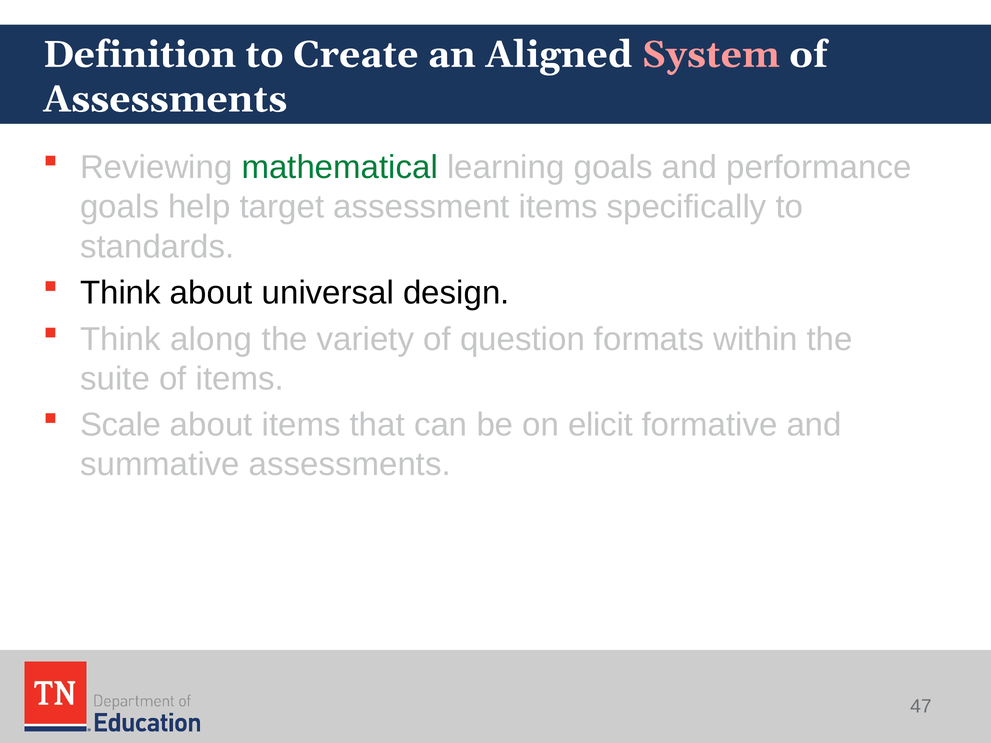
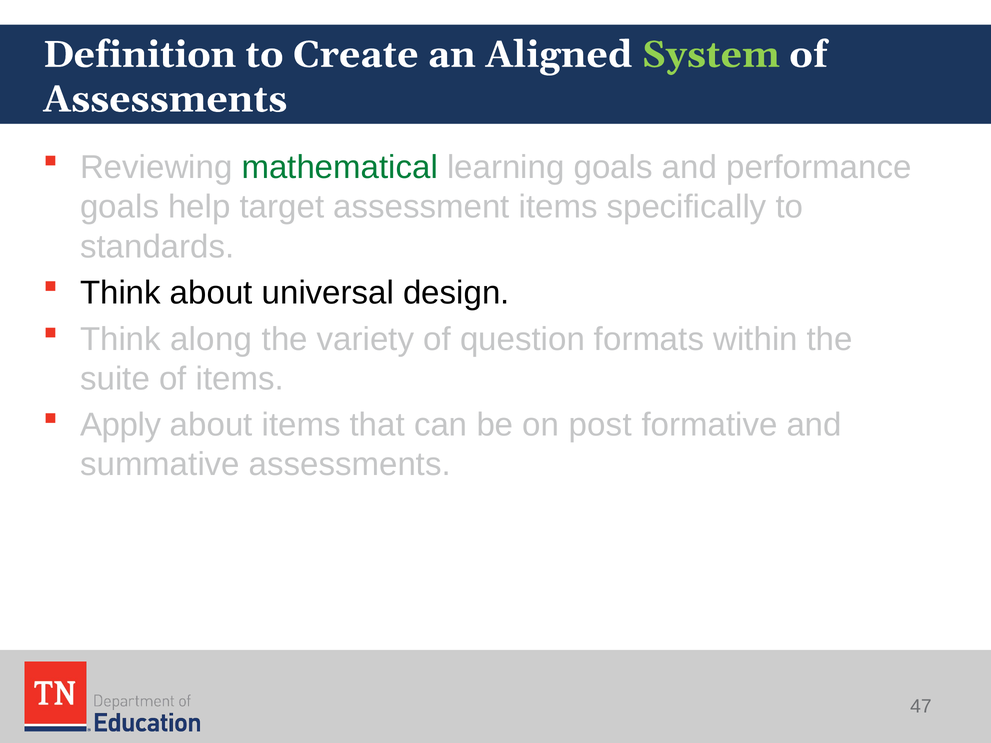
System colour: pink -> light green (711, 55)
Scale: Scale -> Apply (121, 425)
elicit: elicit -> post (600, 425)
